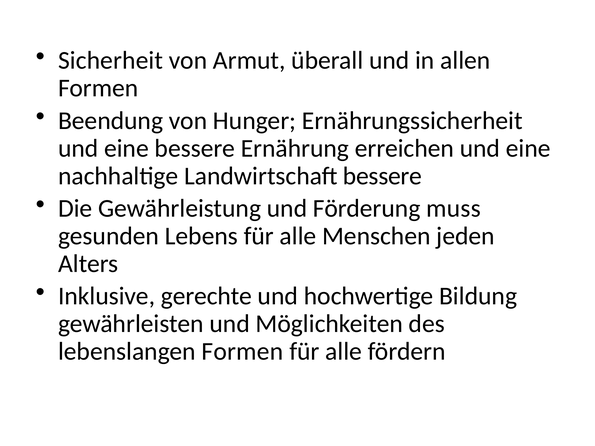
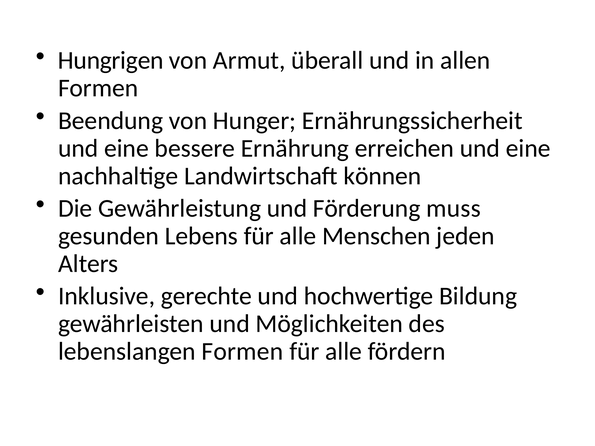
Sicherheit: Sicherheit -> Hungrigen (111, 61)
Landwirtschaft bessere: bessere -> können (382, 176)
